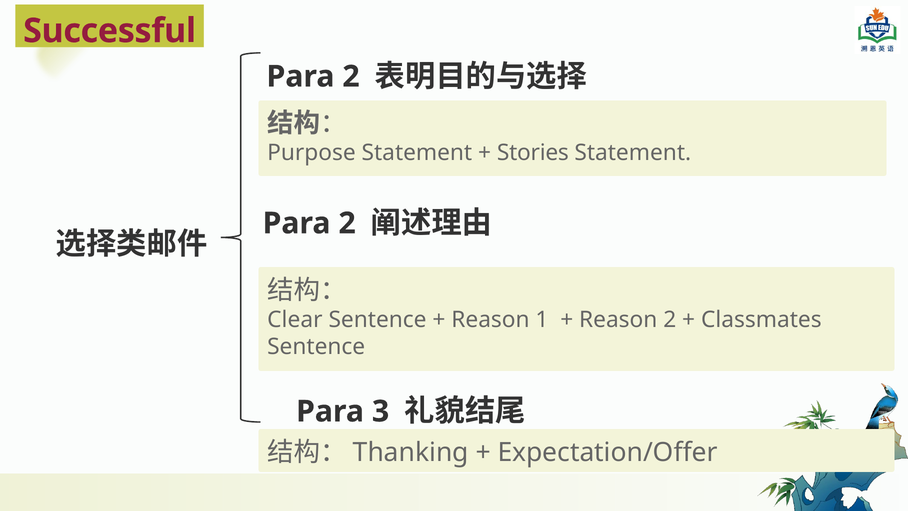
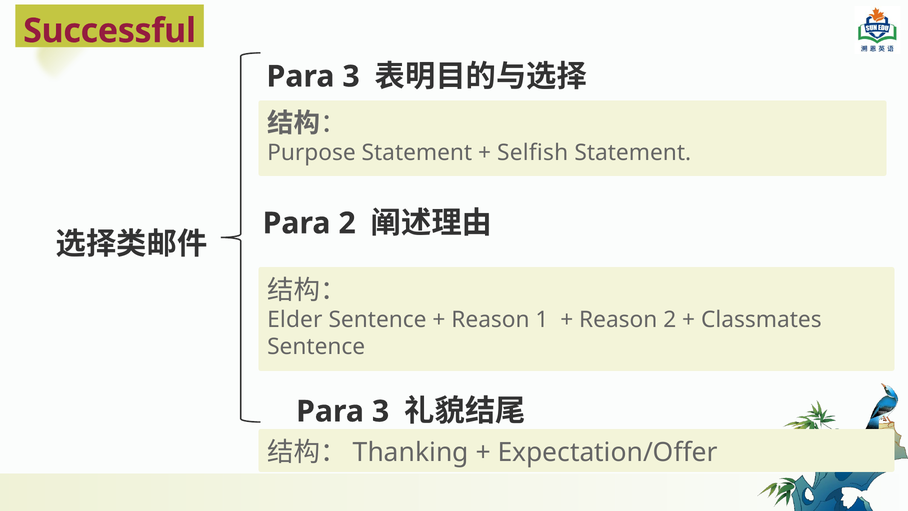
2: 2 -> 3 (351, 77)
Stories: Stories -> Selfish (533, 153)
Clear: Clear -> Elder (295, 319)
